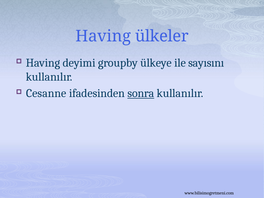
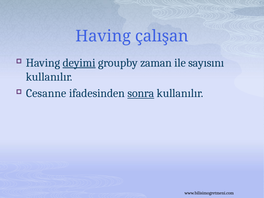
ülkeler: ülkeler -> çalışan (162, 36)
deyimi underline: none -> present (79, 63)
ülkeye: ülkeye -> zaman (156, 63)
